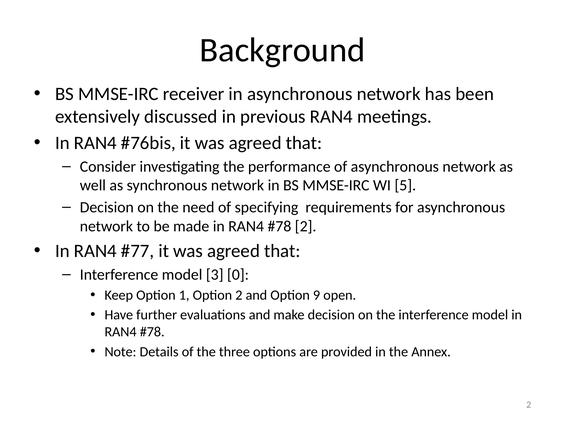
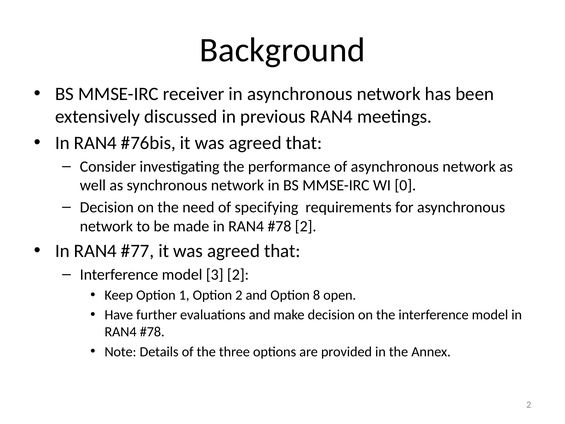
5: 5 -> 0 (405, 185)
3 0: 0 -> 2 (238, 274)
9: 9 -> 8 (317, 295)
